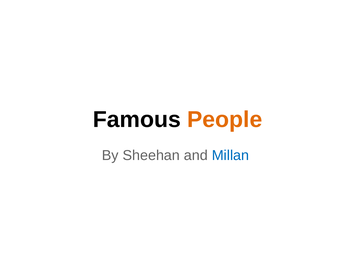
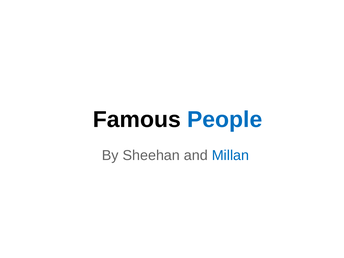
People colour: orange -> blue (225, 120)
